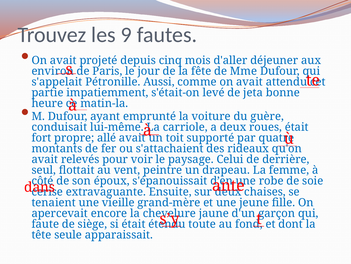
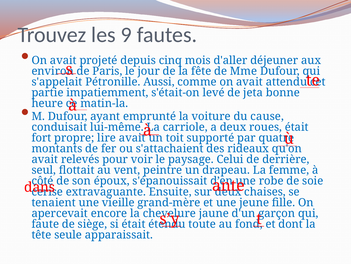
guère: guère -> cause (267, 116)
allé: allé -> lire (107, 138)
